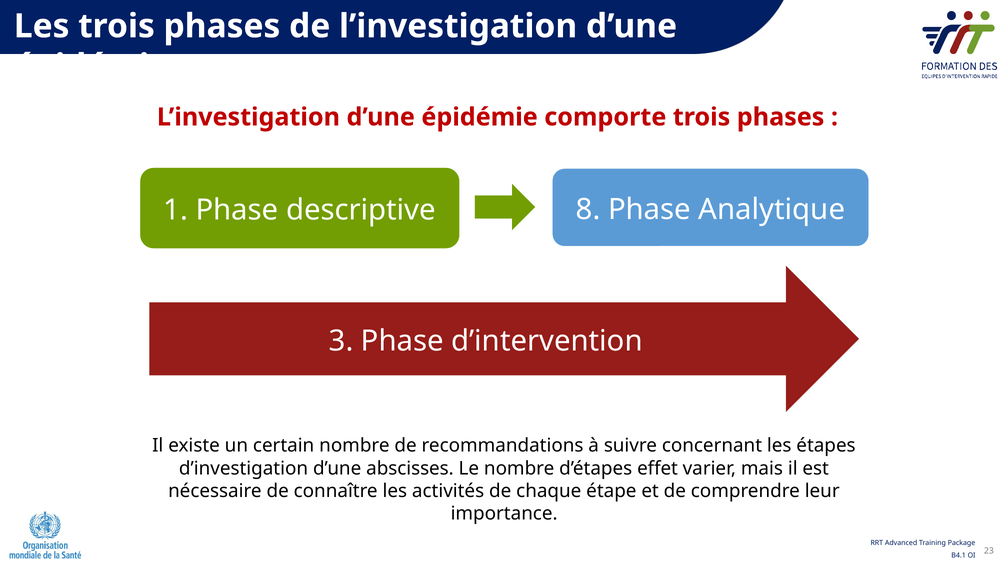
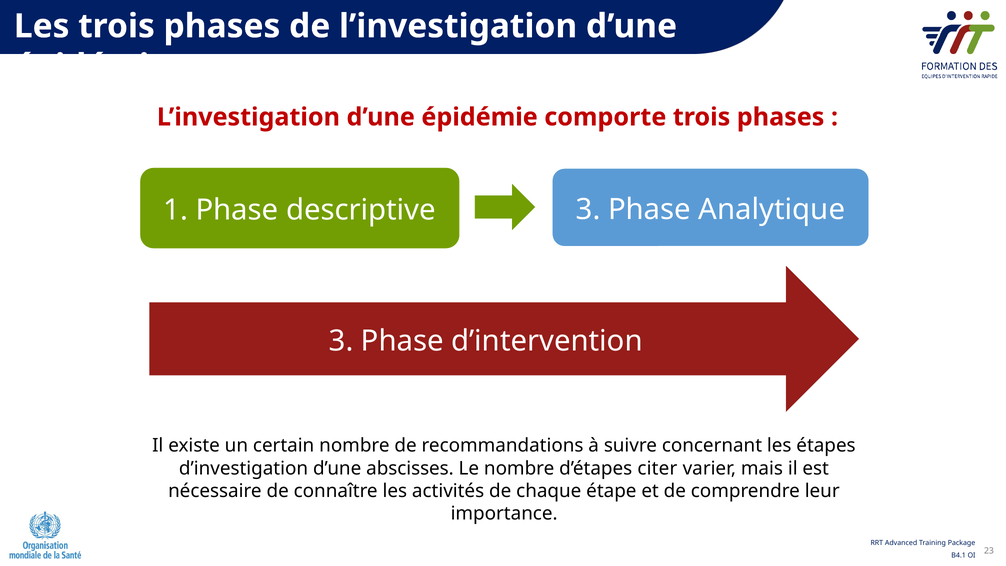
descriptive 8: 8 -> 3 (588, 209)
effet: effet -> citer (657, 468)
